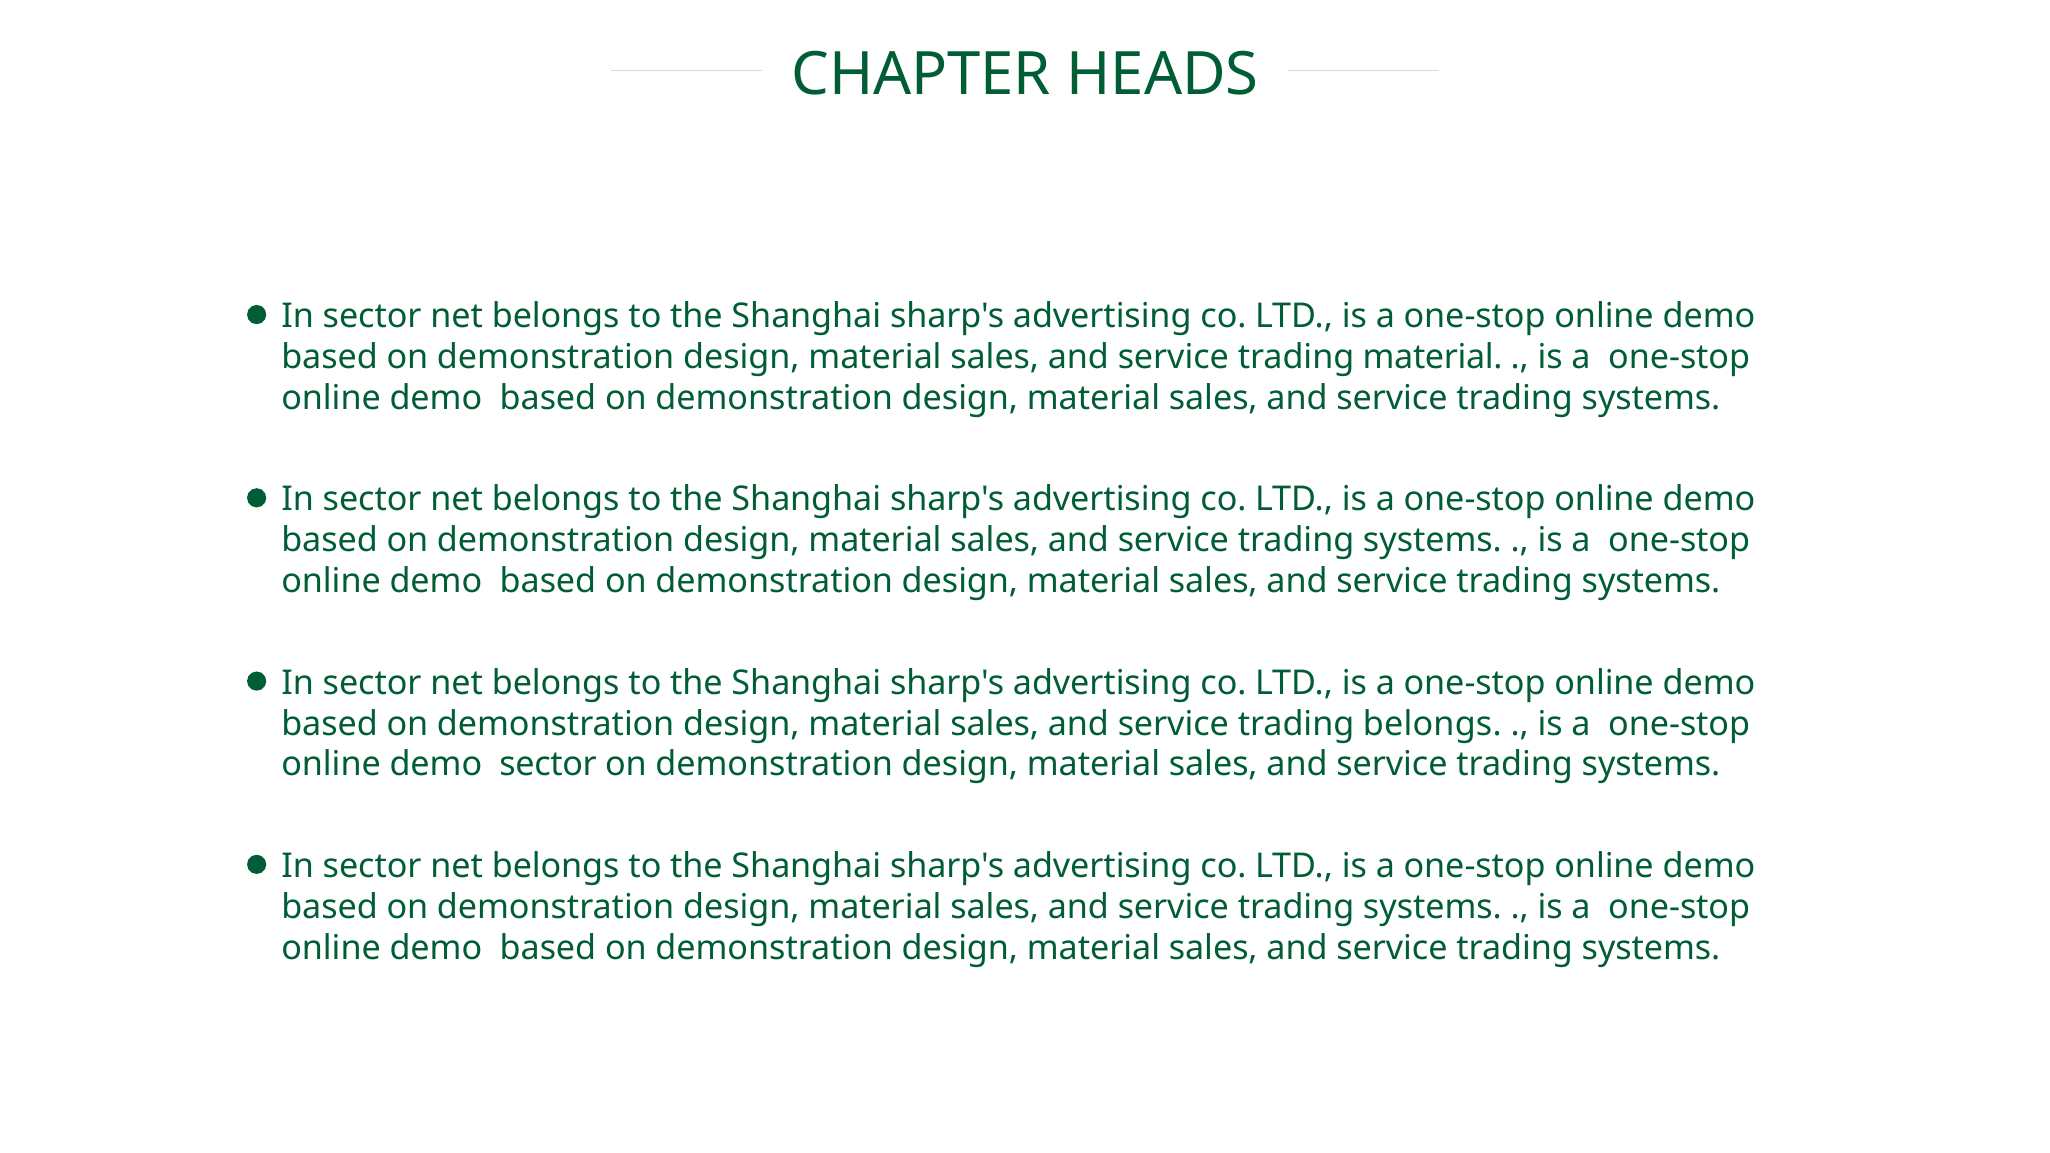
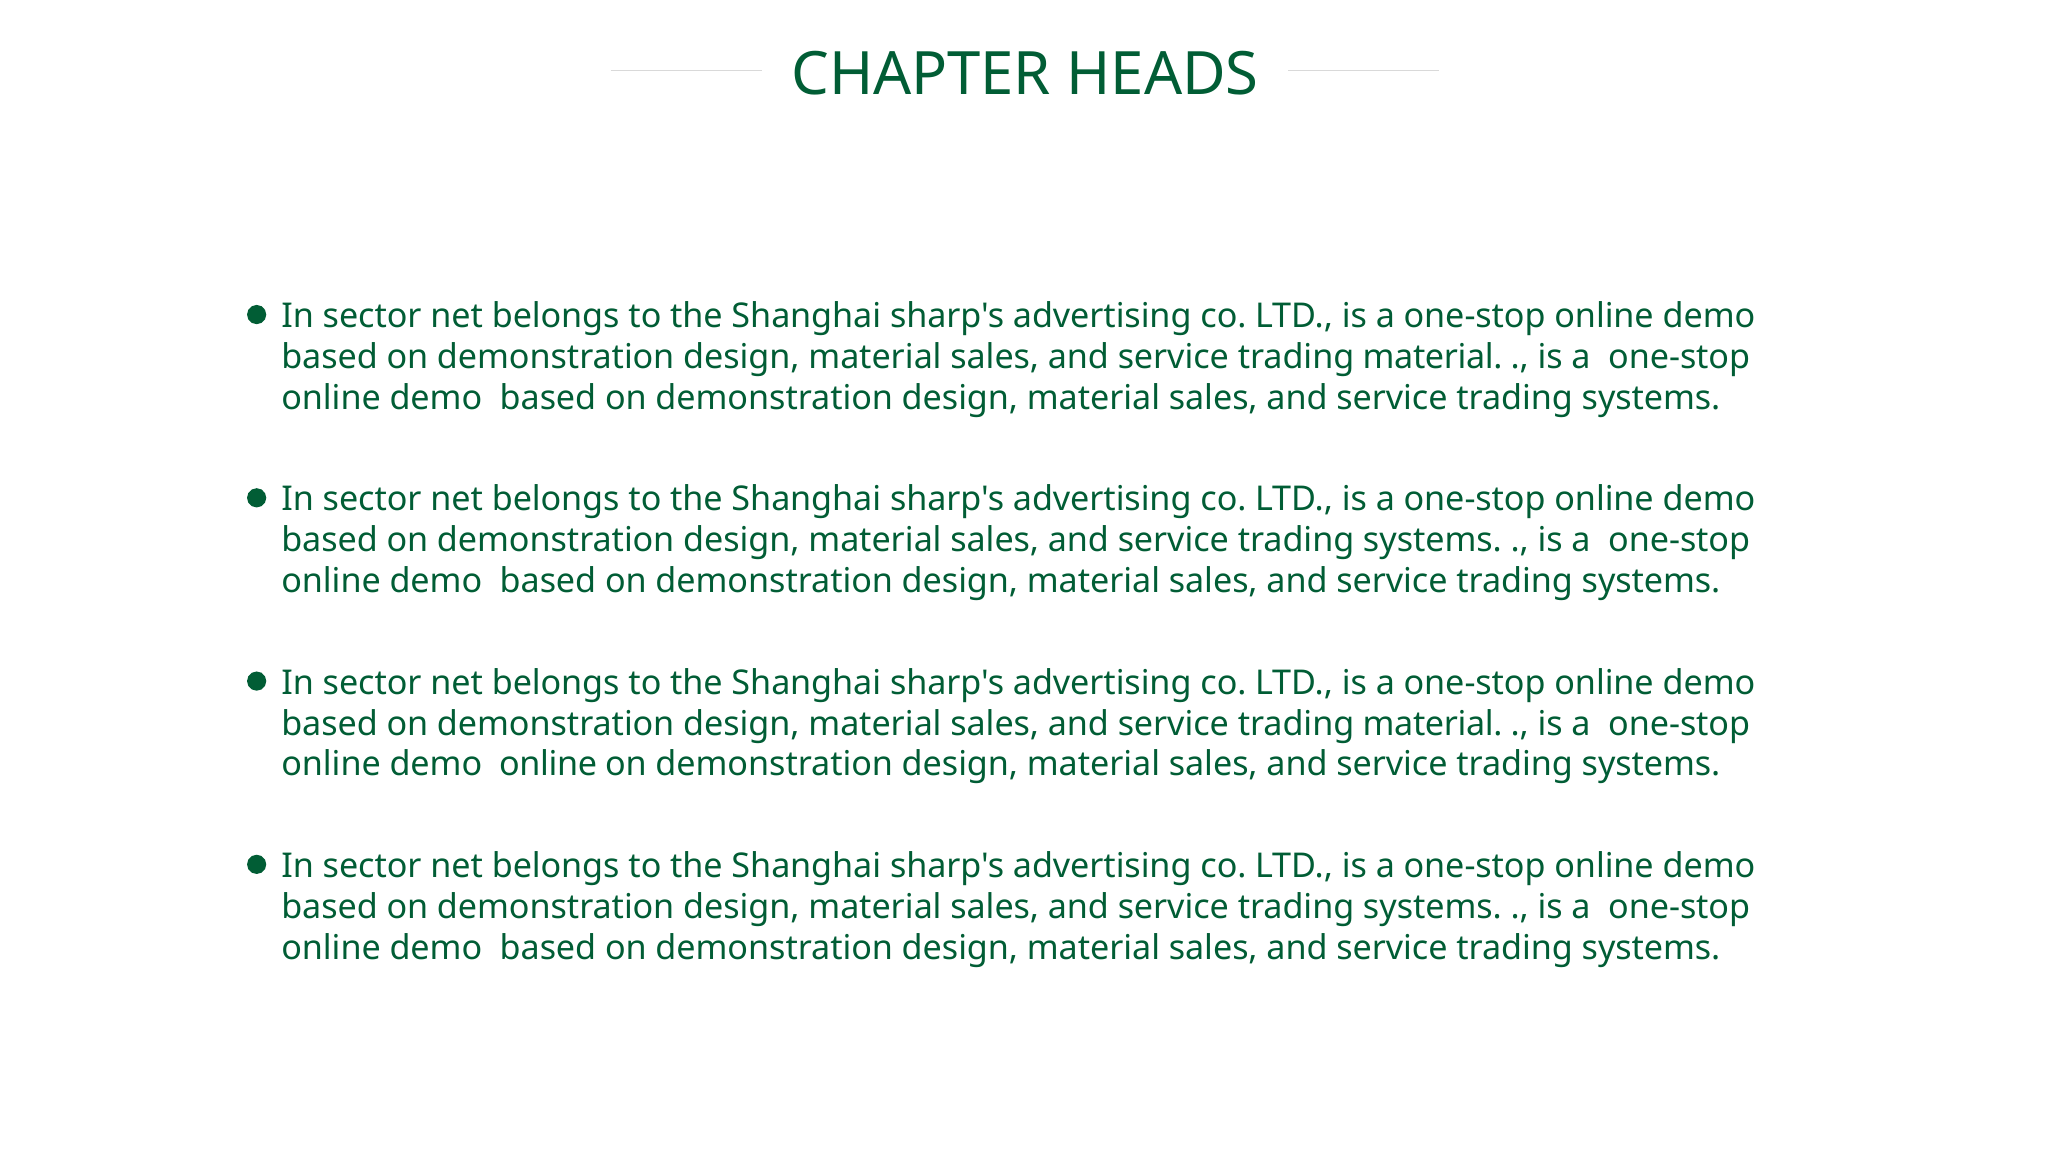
belongs: belongs -> material (1433, 724)
demo sector: sector -> online (548, 765)
